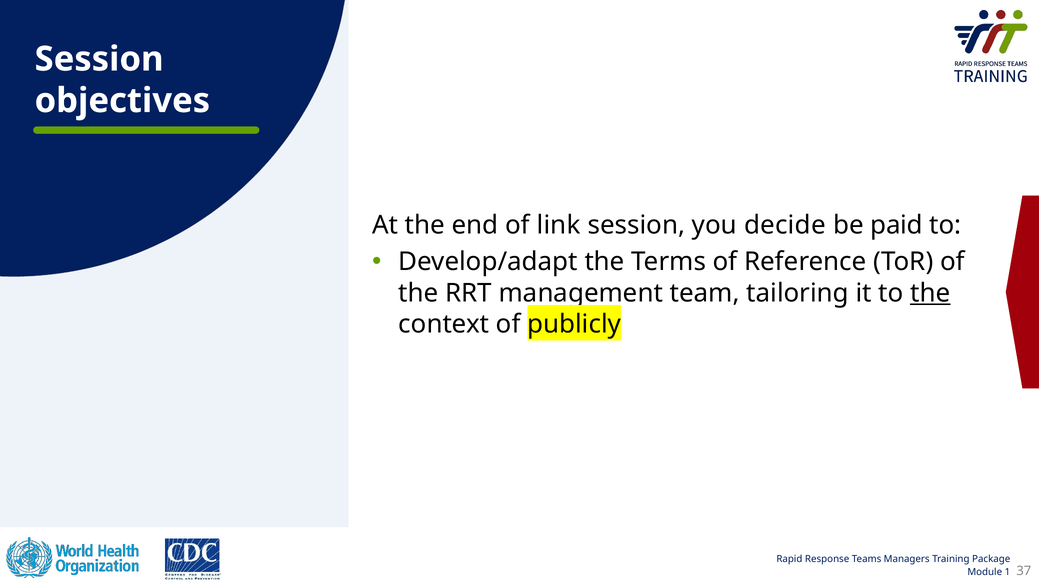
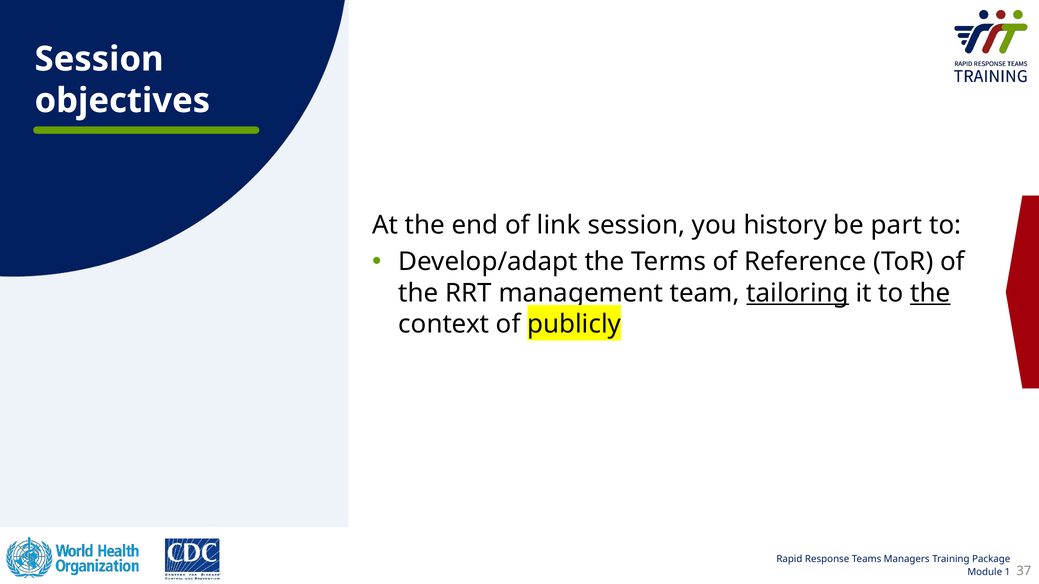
decide: decide -> history (785, 226)
paid: paid -> part (896, 226)
tailoring underline: none -> present (798, 293)
